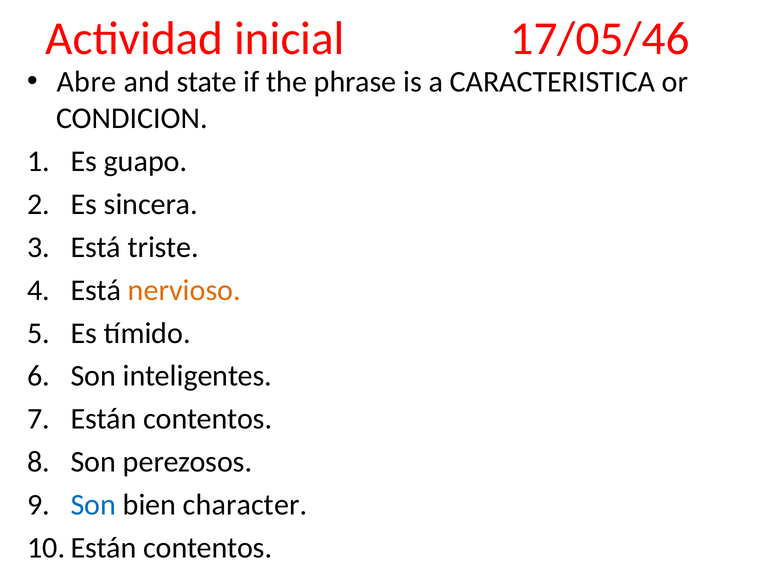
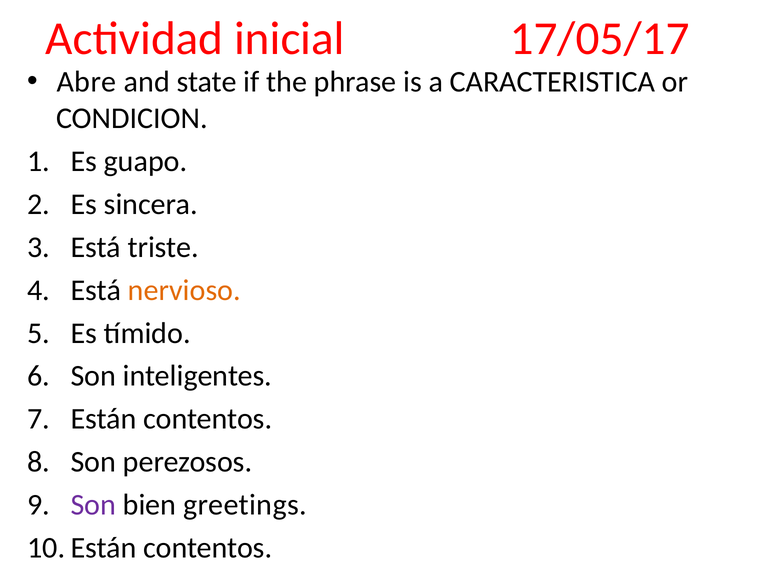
17/05/46: 17/05/46 -> 17/05/17 (600, 39)
Son colour: blue -> purple (93, 505)
character: character -> greetings (245, 505)
